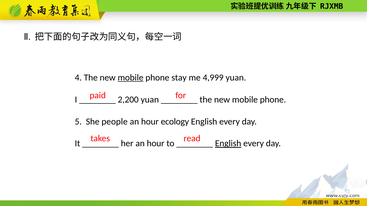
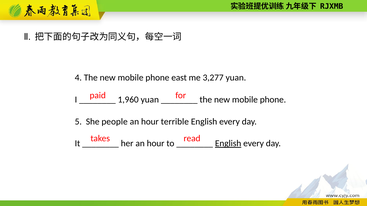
mobile underline: present -> none (131, 78)
stay: stay -> east (179, 78)
4,999: 4,999 -> 3,277 (213, 78)
2,200: 2,200 -> 1,960 (128, 100)
ecology: ecology -> terrible (175, 122)
